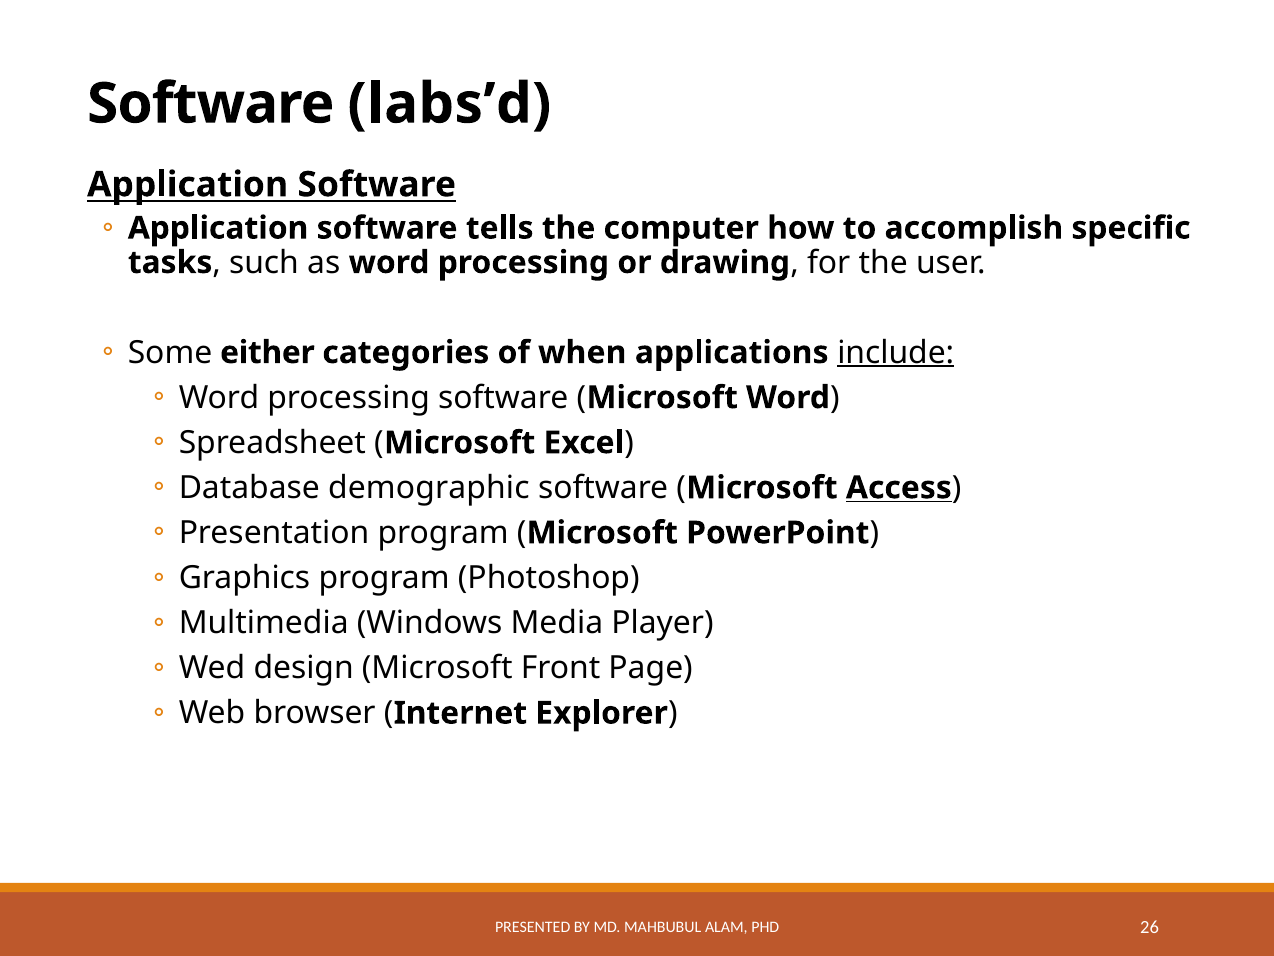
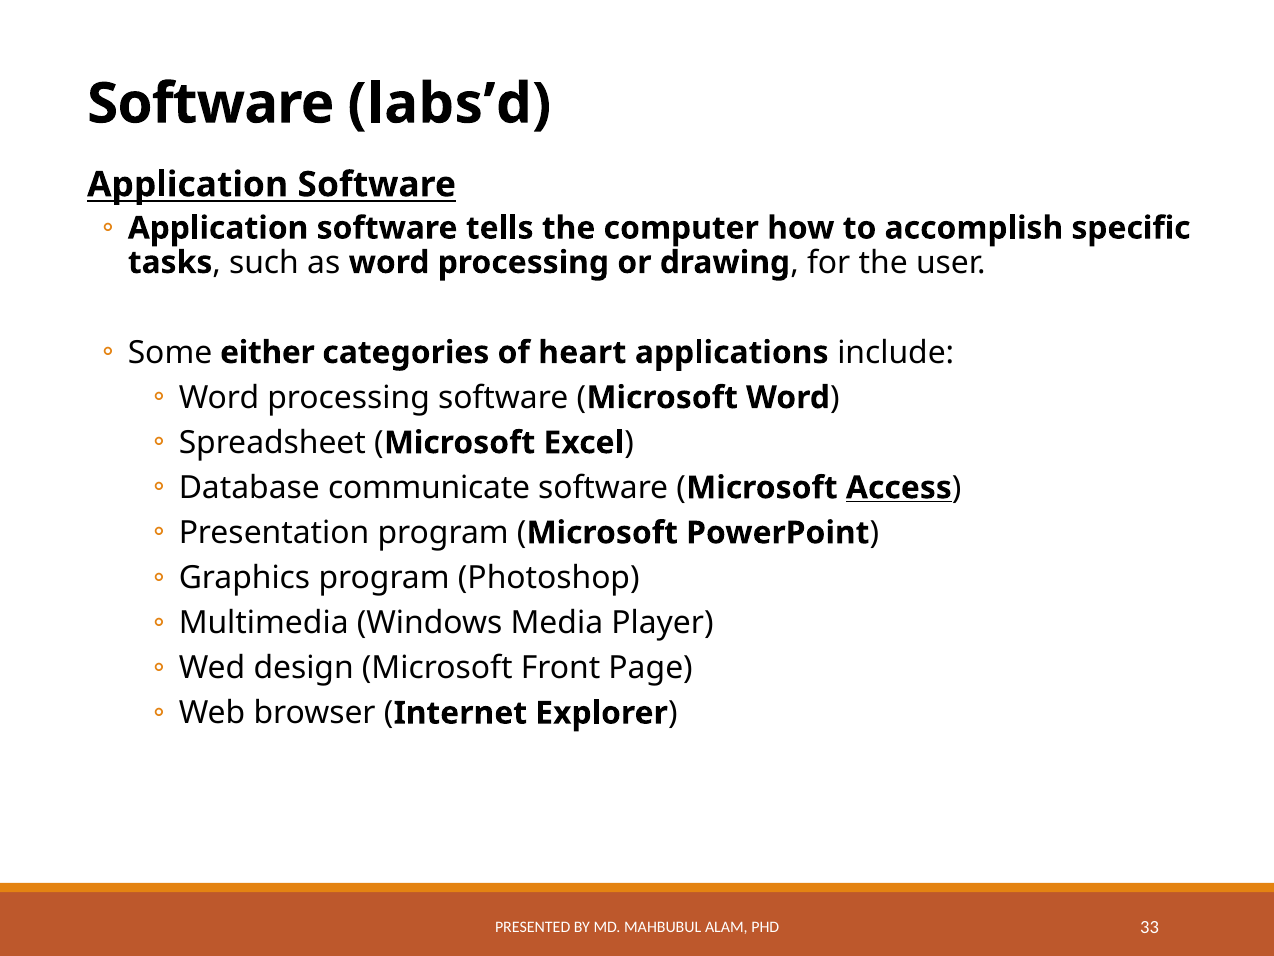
when: when -> heart (582, 352)
include underline: present -> none (896, 352)
demographic: demographic -> communicate (429, 488)
26: 26 -> 33 (1150, 927)
